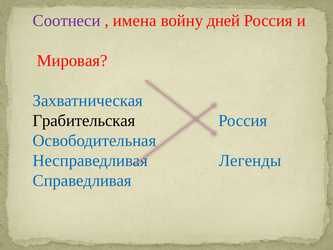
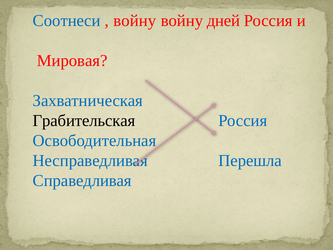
Соотнеси colour: purple -> blue (67, 21)
имена: имена -> войну (135, 21)
Легенды: Легенды -> Перешла (250, 160)
